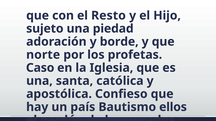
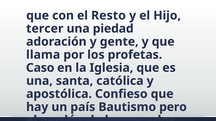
sujeto: sujeto -> tercer (45, 29)
borde: borde -> gente (119, 42)
norte: norte -> llama (43, 55)
ellos: ellos -> pero (173, 107)
